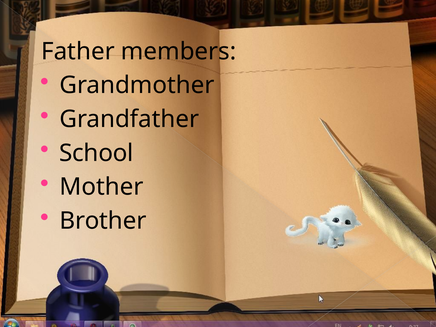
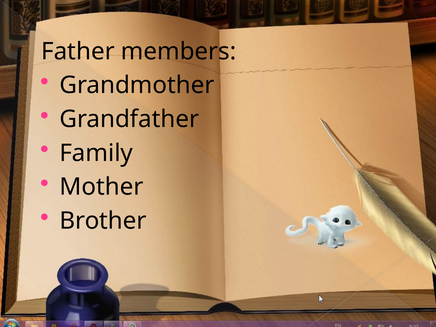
School: School -> Family (96, 153)
